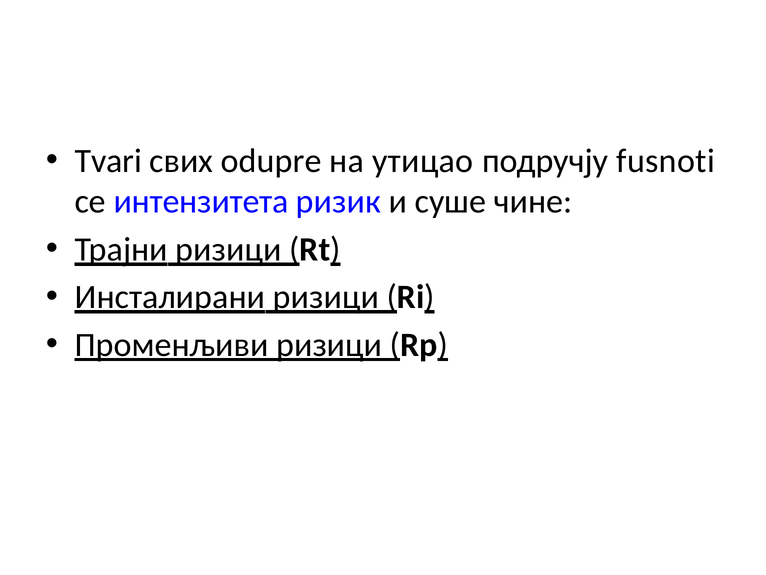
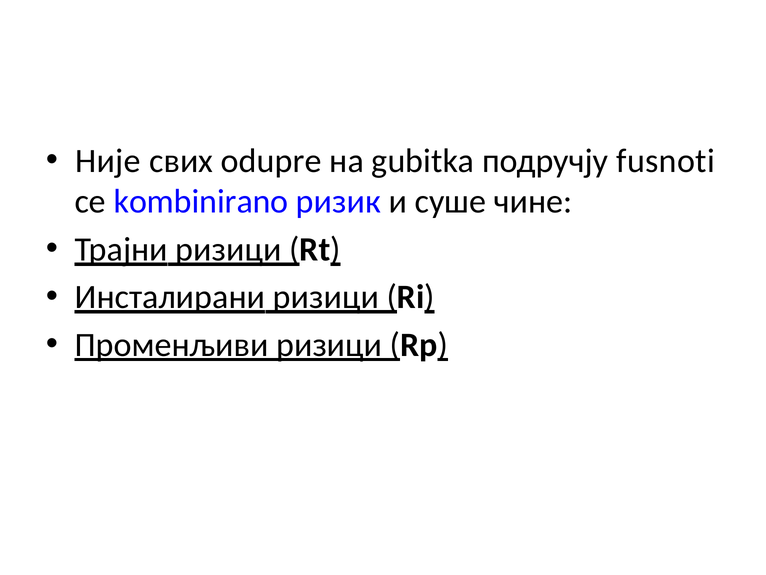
Tvari: Tvari -> Није (108, 161)
утицао: утицао -> gubitka (423, 161)
интензитета: интензитета -> kombinirano (201, 202)
